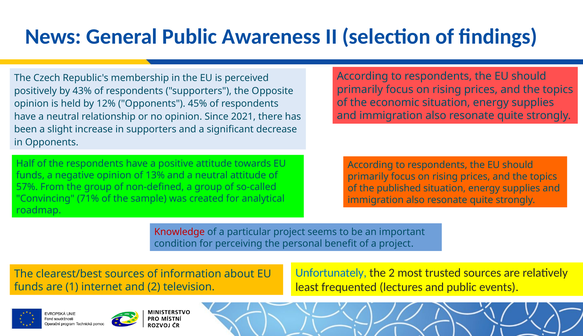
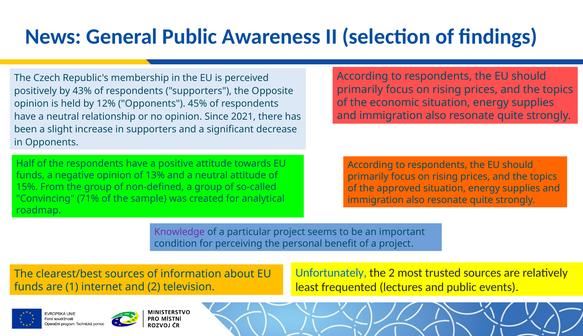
57%: 57% -> 15% (27, 187)
published: published -> approved (399, 188)
Knowledge colour: red -> purple (180, 232)
